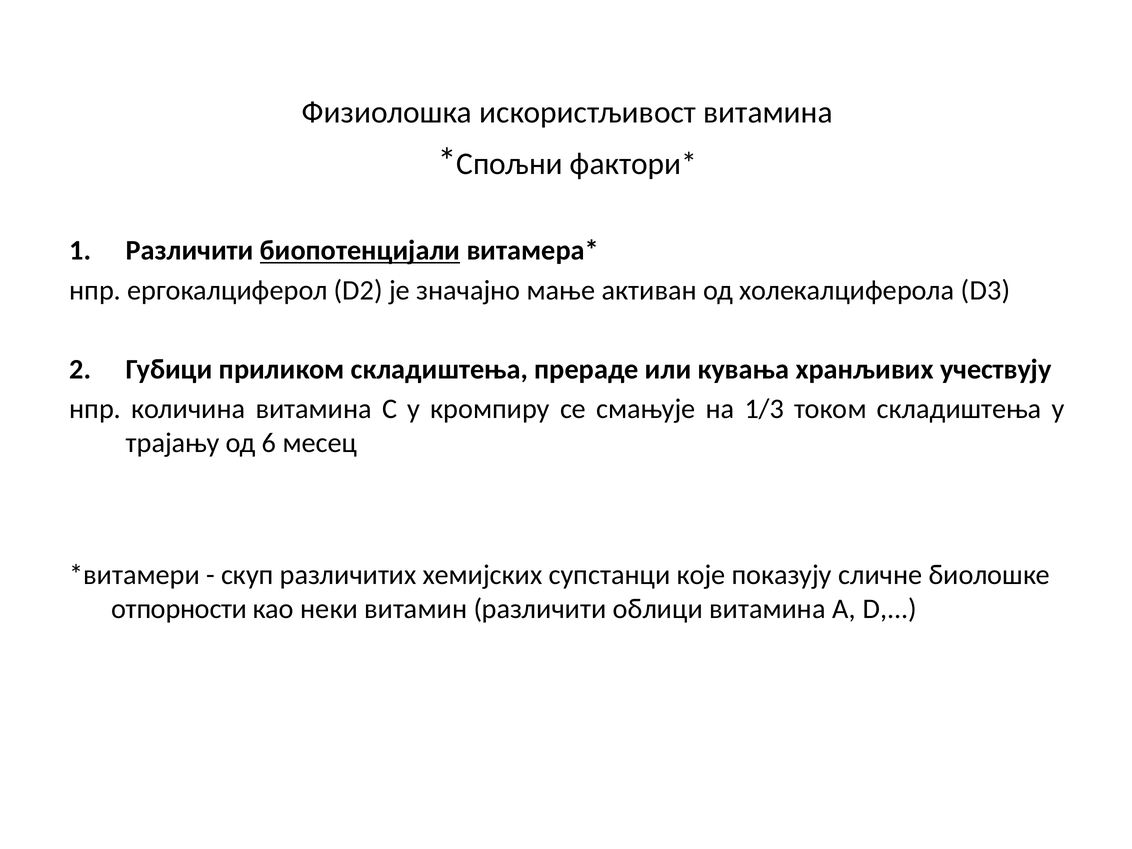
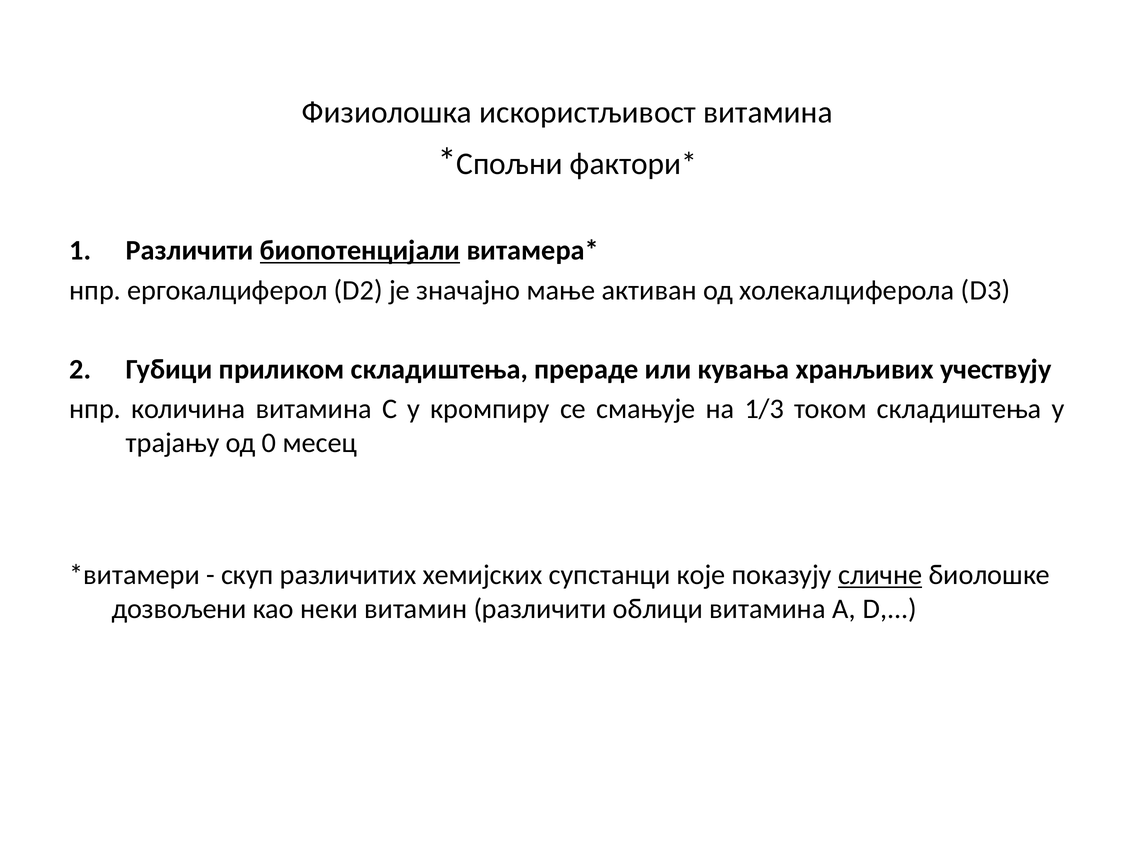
6: 6 -> 0 (269, 443)
сличне underline: none -> present (880, 575)
отпoрности: отпoрности -> дозвољени (179, 609)
